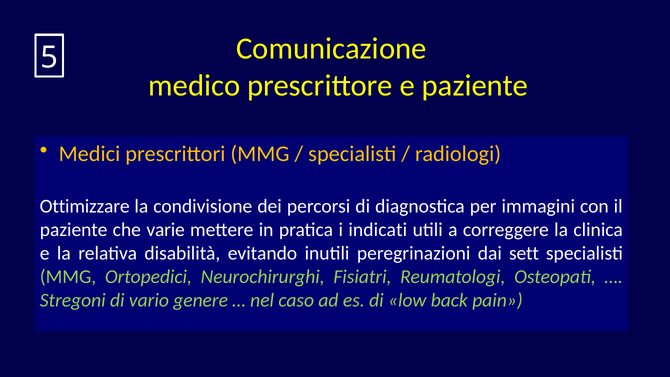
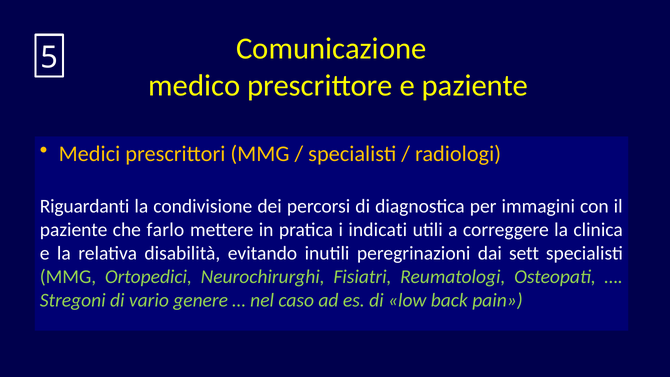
Ottimizzare: Ottimizzare -> Riguardanti (85, 206)
varie: varie -> farlo (165, 230)
